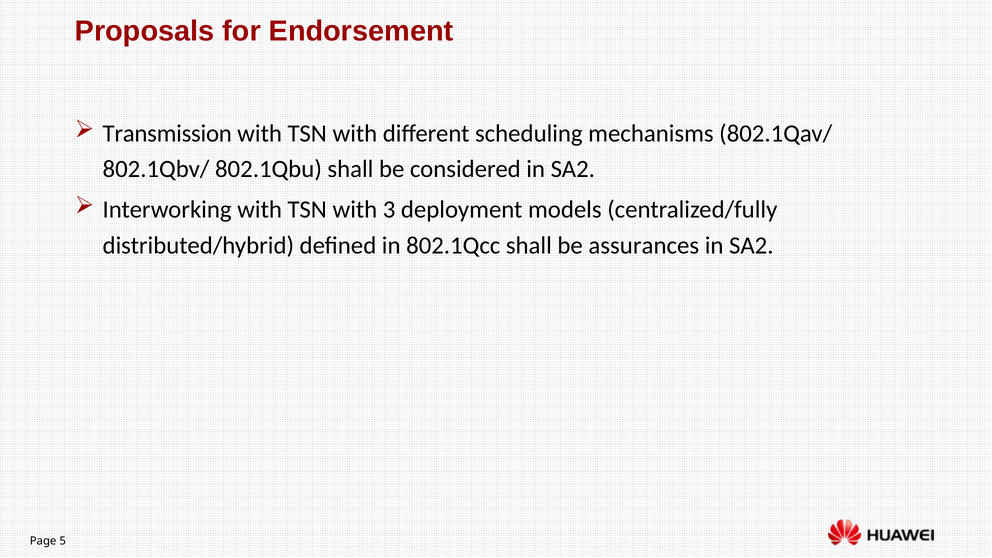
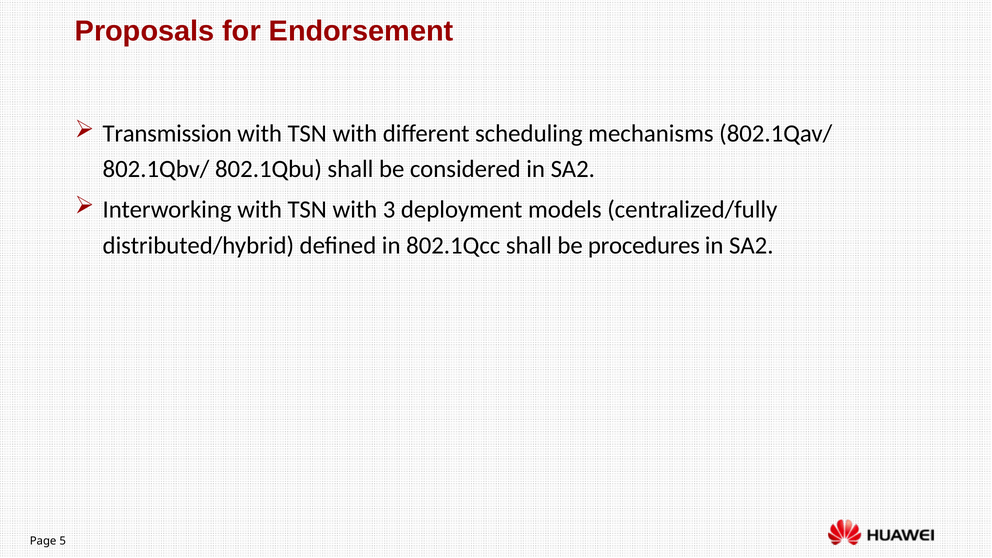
assurances: assurances -> procedures (644, 246)
